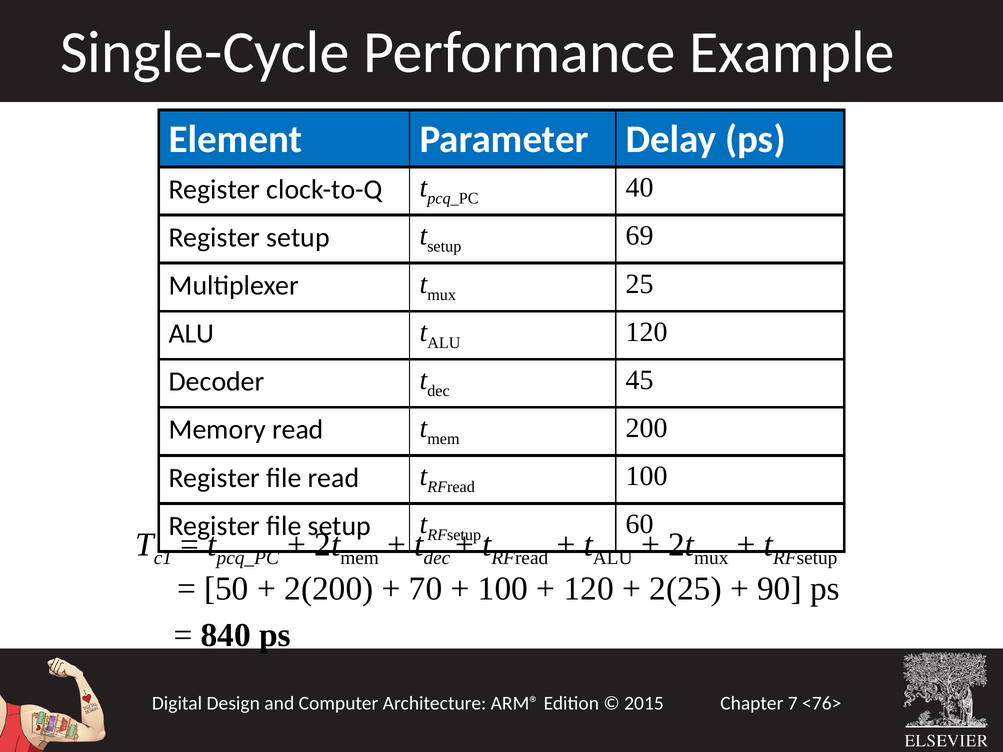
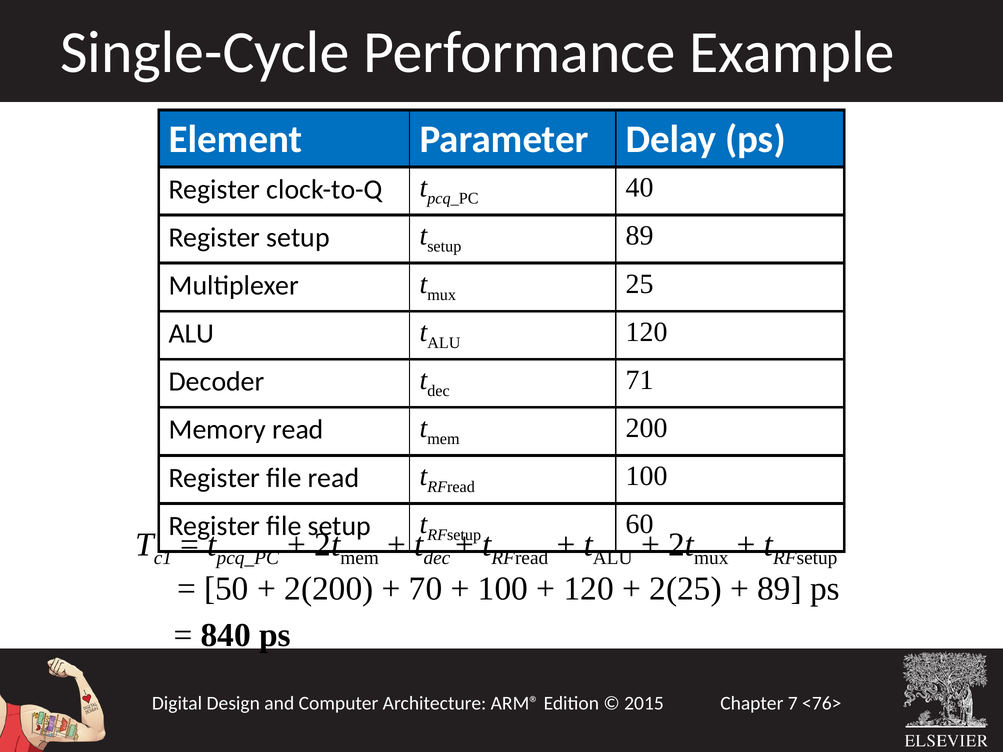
setup 69: 69 -> 89 (640, 236)
45: 45 -> 71 (640, 380)
90: 90 -> 89 (780, 589)
